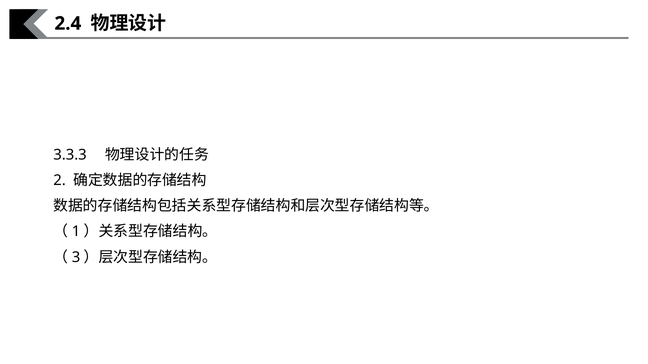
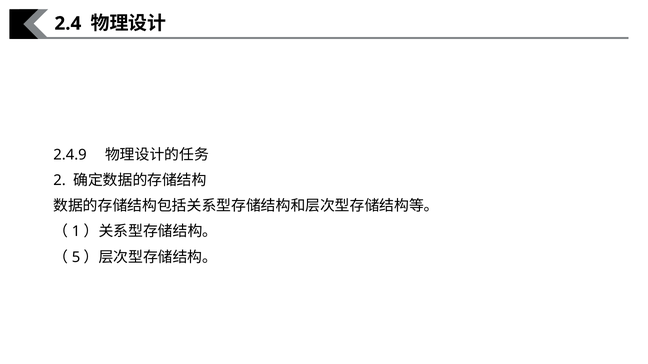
3.3.3: 3.3.3 -> 2.4.9 (70, 155)
3: 3 -> 5 (76, 258)
